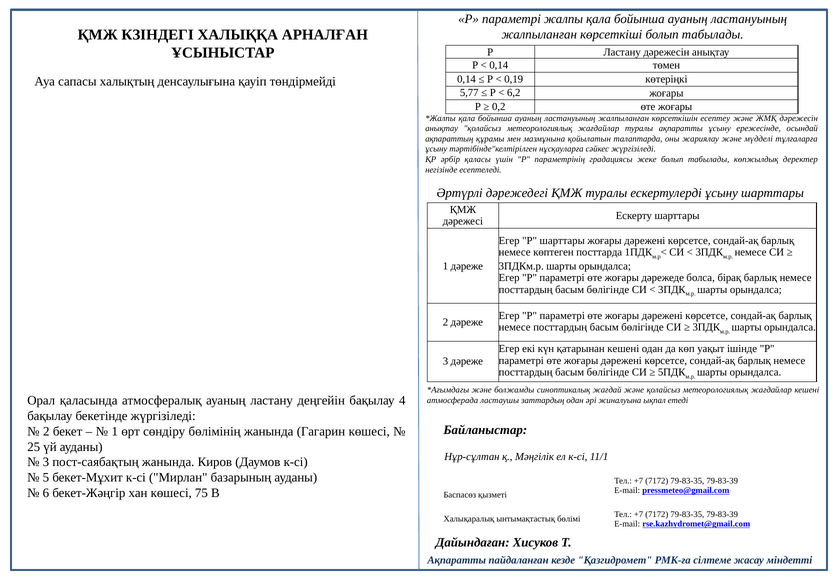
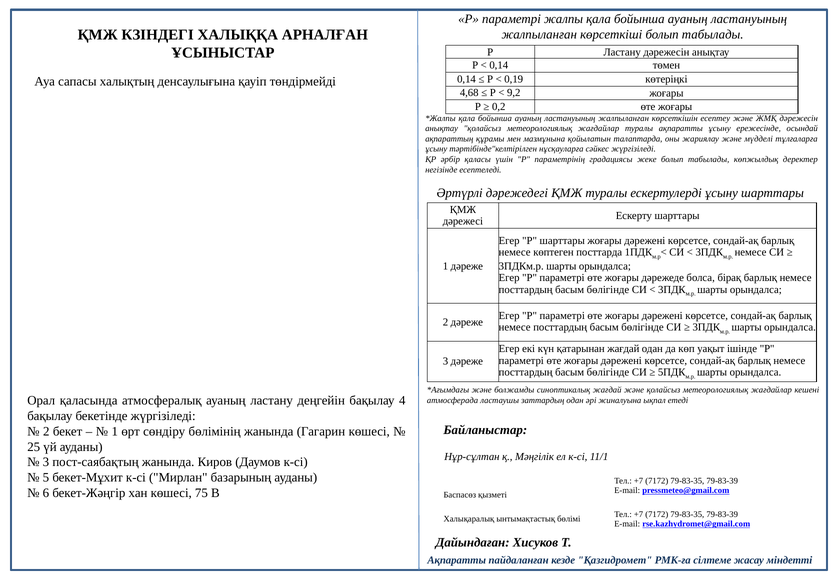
5,77: 5,77 -> 4,68 (469, 93)
6,2: 6,2 -> 9,2 (514, 93)
қатарынан кешені: кешені -> жағдай (623, 349)
